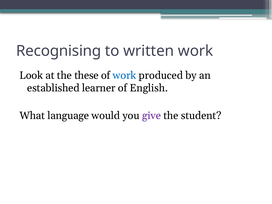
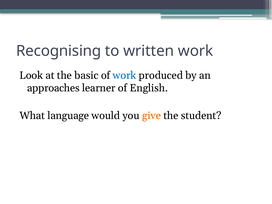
these: these -> basic (86, 75)
established: established -> approaches (53, 88)
give colour: purple -> orange (152, 116)
